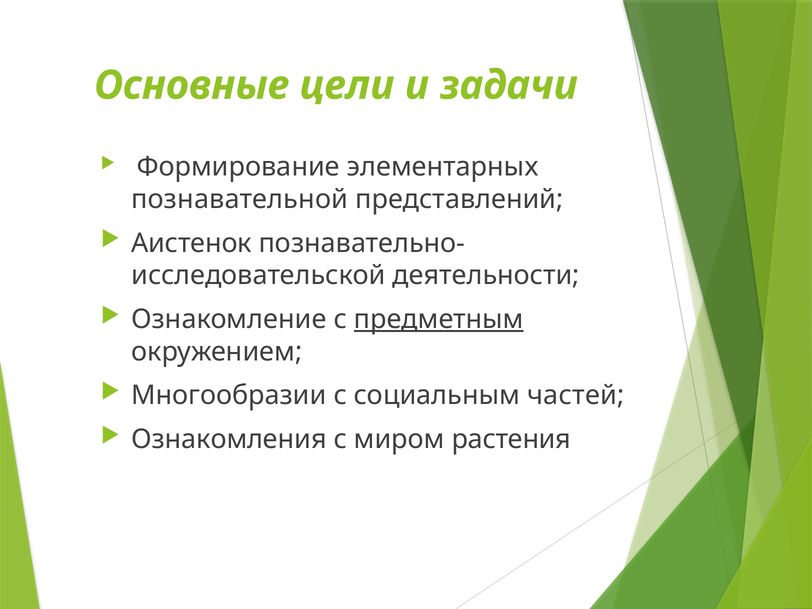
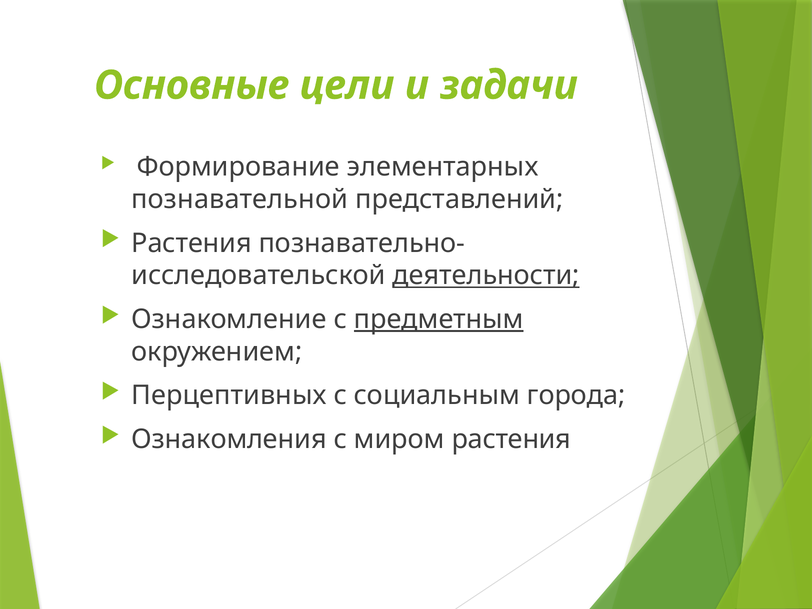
Аистенок: Аистенок -> Растения (191, 243)
деятельности underline: none -> present (486, 276)
Многообразии: Многообразии -> Перцептивных (229, 396)
частей: частей -> города (576, 396)
